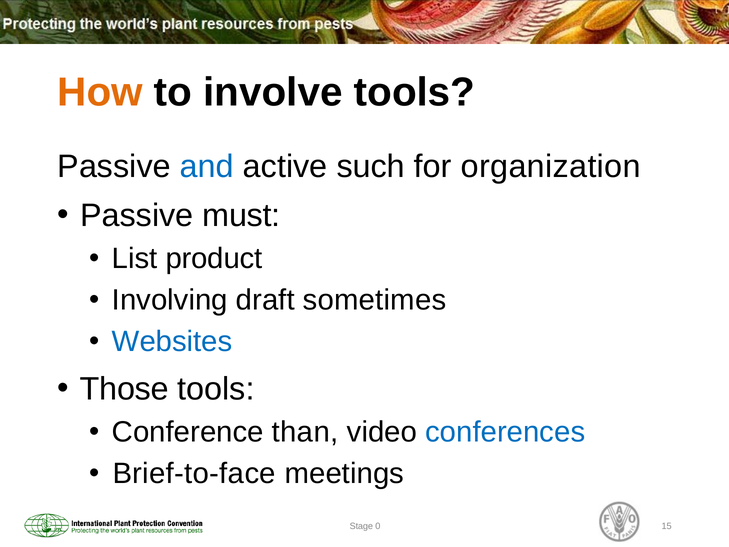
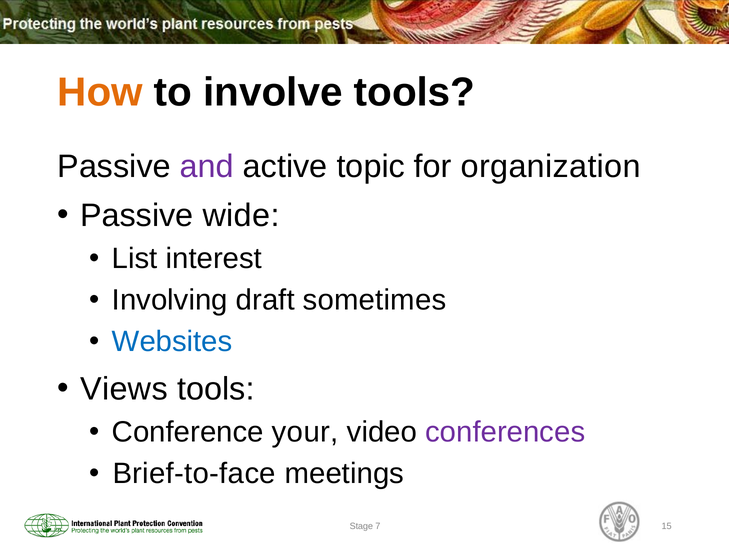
and colour: blue -> purple (207, 167)
such: such -> topic (371, 167)
must: must -> wide (241, 215)
product: product -> interest (214, 258)
Those: Those -> Views (124, 389)
than: than -> your (305, 432)
conferences colour: blue -> purple (505, 432)
0: 0 -> 7 (378, 526)
